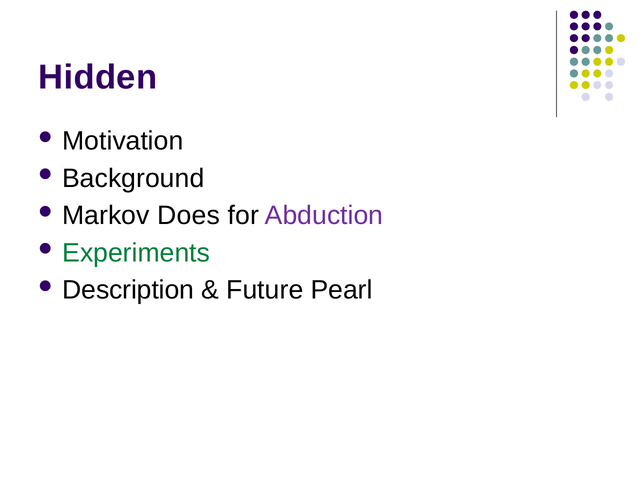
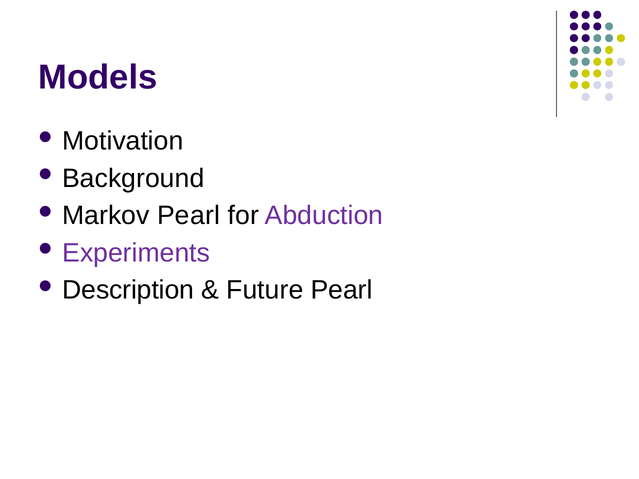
Hidden: Hidden -> Models (98, 78)
Markov Does: Does -> Pearl (189, 216)
Experiments colour: green -> purple (136, 253)
